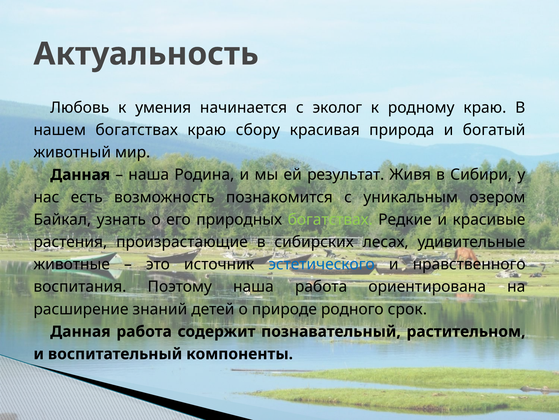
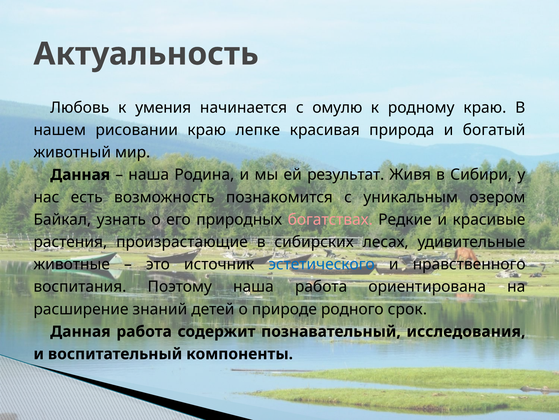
эколог: эколог -> омулю (337, 107)
нашем богатствах: богатствах -> рисовании (137, 130)
сбору: сбору -> лепке (258, 130)
богатствах colour: light green -> pink (330, 219)
растительном: растительном -> исследования (466, 331)
